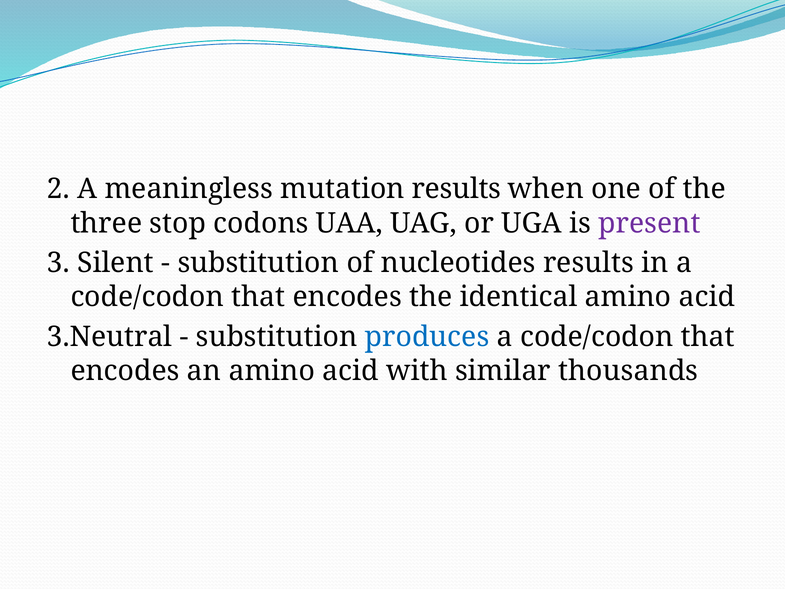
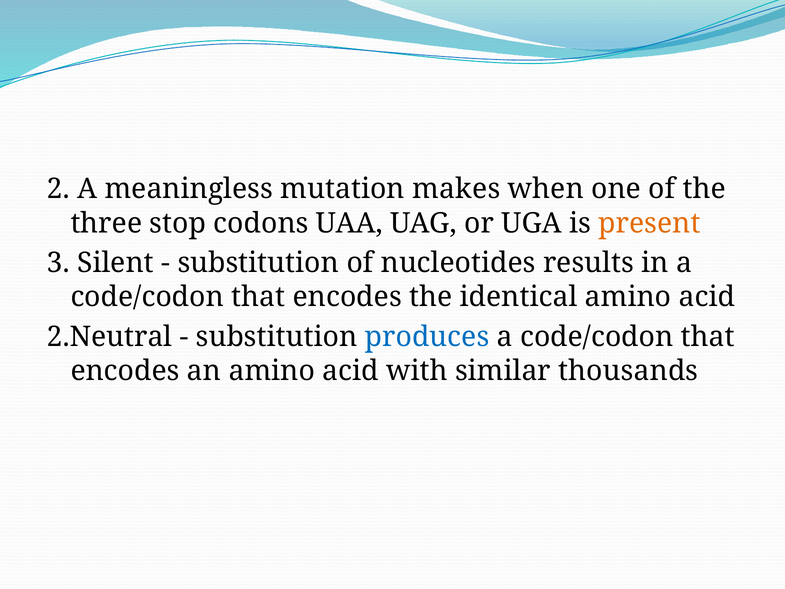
mutation results: results -> makes (456, 189)
present colour: purple -> orange (649, 223)
3.Neutral: 3.Neutral -> 2.Neutral (110, 337)
